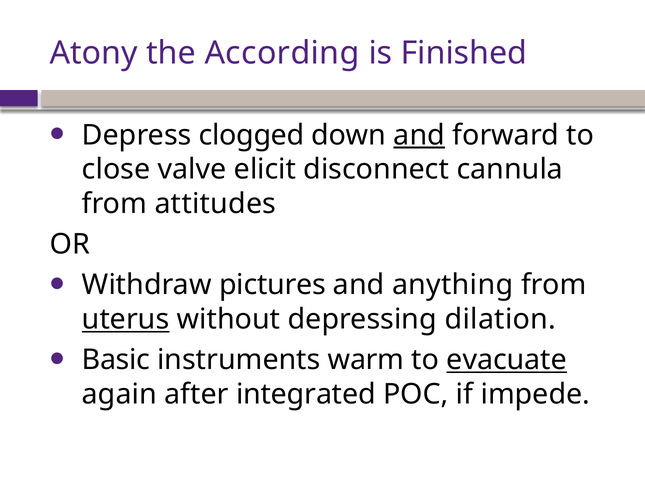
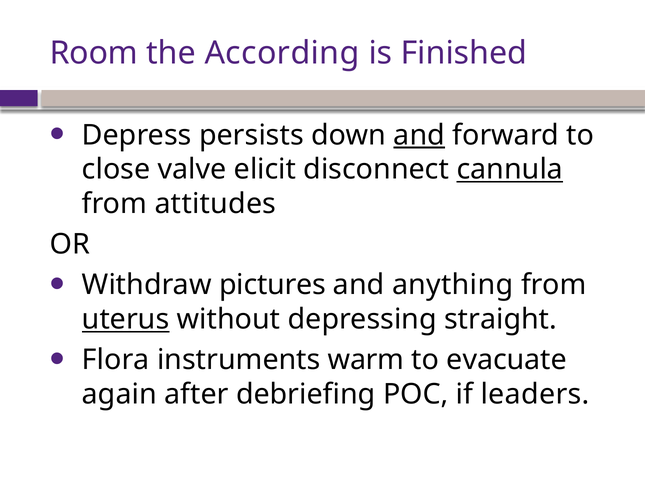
Atony: Atony -> Room (94, 53)
clogged: clogged -> persists (251, 135)
cannula underline: none -> present (510, 170)
dilation: dilation -> straight (501, 320)
Basic: Basic -> Flora (116, 361)
evacuate underline: present -> none (507, 361)
integrated: integrated -> debriefing (306, 395)
impede: impede -> leaders (535, 395)
